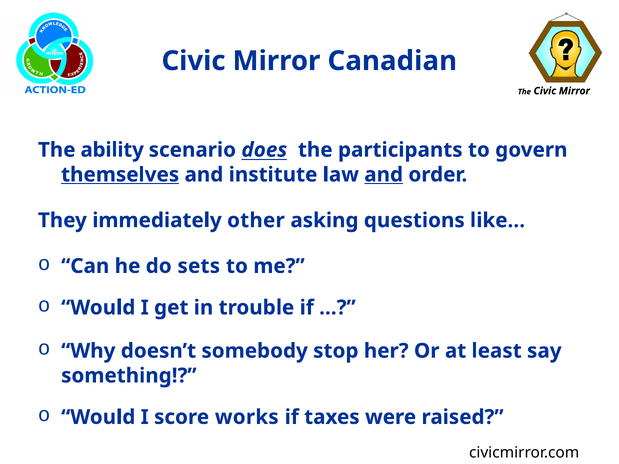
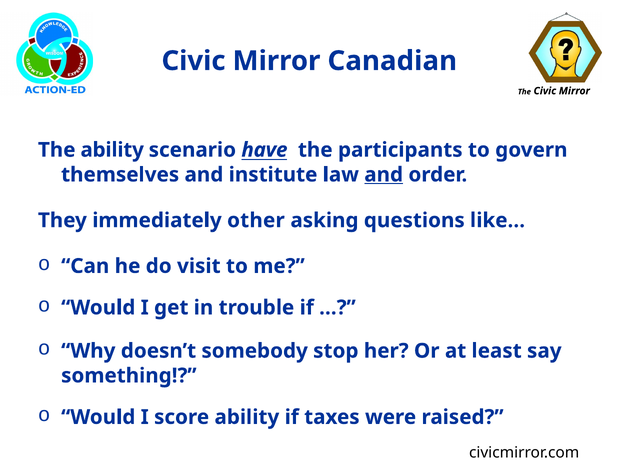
does: does -> have (264, 150)
themselves underline: present -> none (120, 175)
sets: sets -> visit (199, 266)
score works: works -> ability (247, 417)
